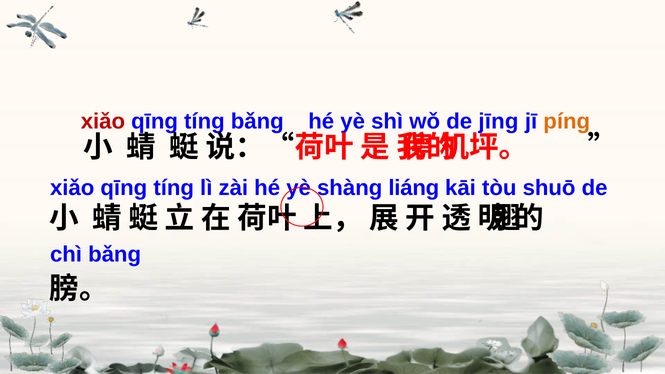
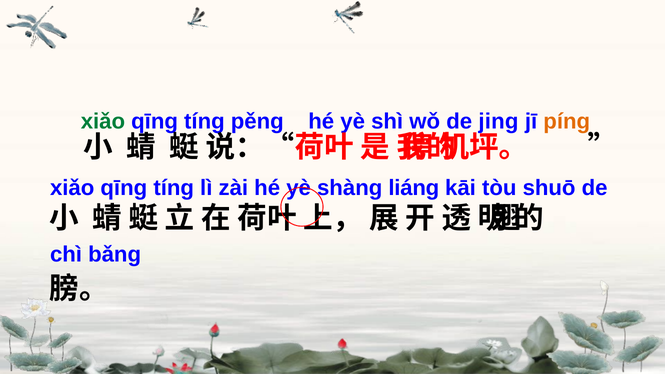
xiǎo colour: red -> green (103, 122)
tínɡ bǎnɡ: bǎnɡ -> pěnɡ (257, 122)
jīnɡ: jīnɡ -> jinɡ (498, 122)
